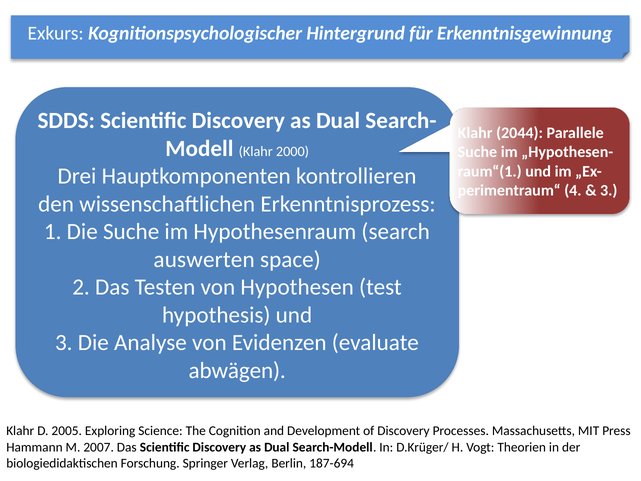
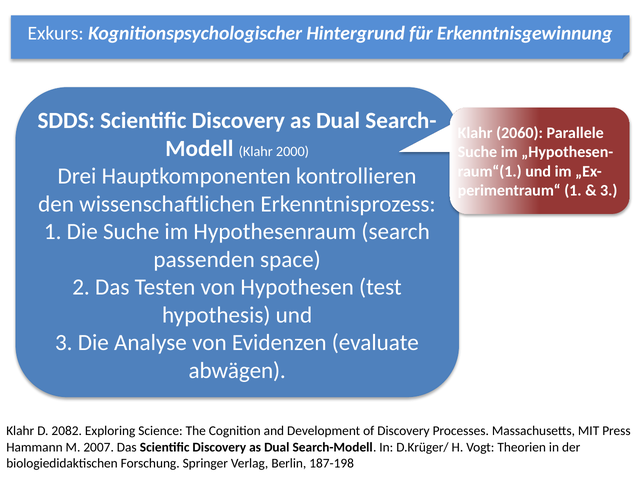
2044: 2044 -> 2060 (520, 133)
4: 4 -> 1 (573, 191)
auswerten: auswerten -> passenden (204, 259)
2005: 2005 -> 2082 (67, 431)
187-694: 187-694 -> 187-198 (332, 463)
